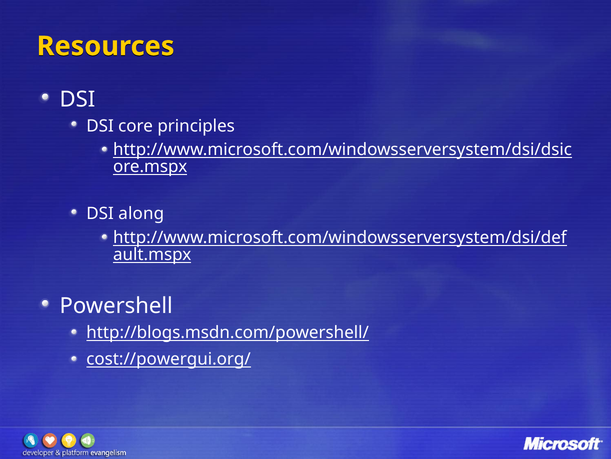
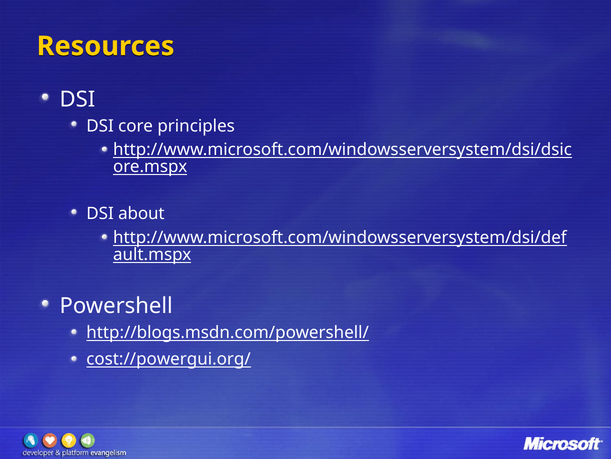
along: along -> about (141, 213)
